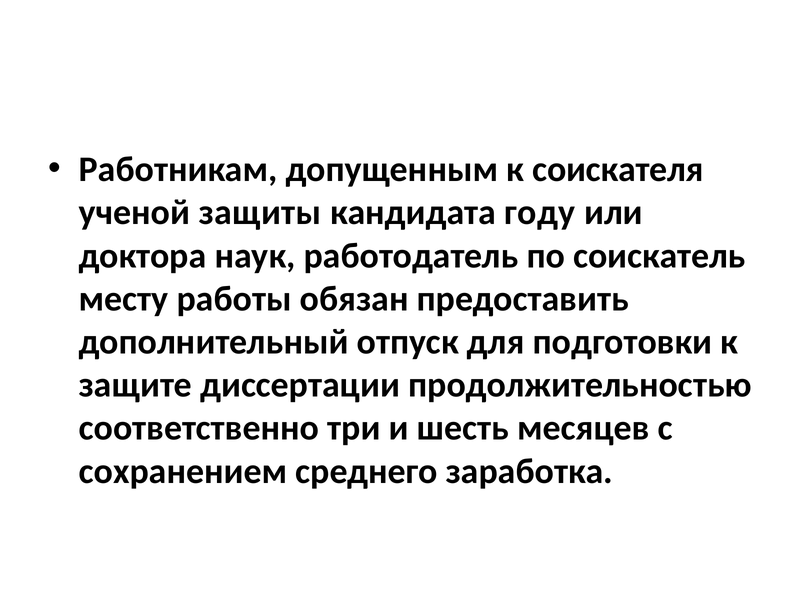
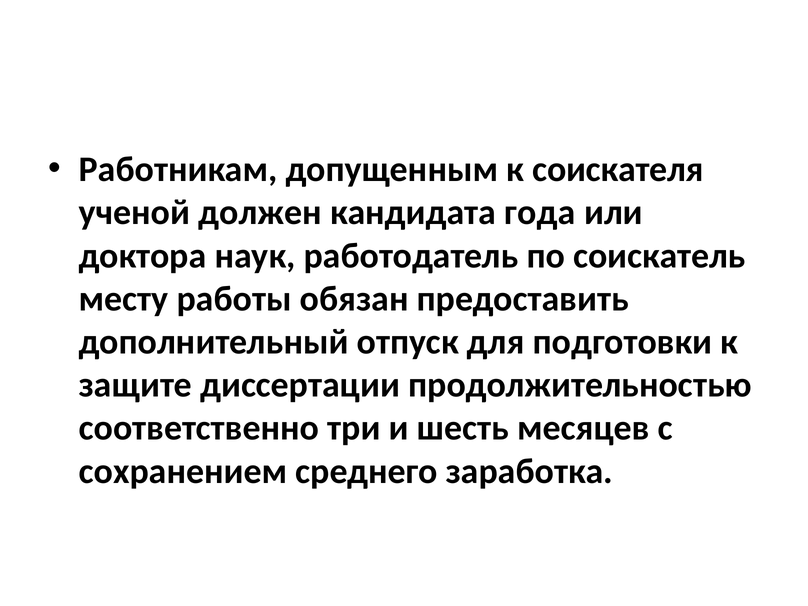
защиты: защиты -> должен (260, 213)
году: году -> года (540, 213)
